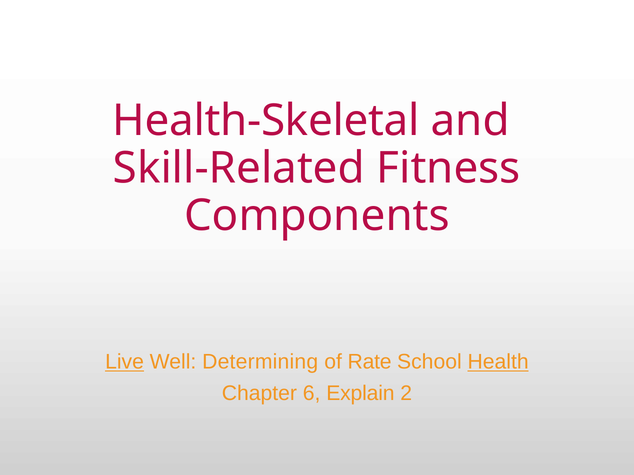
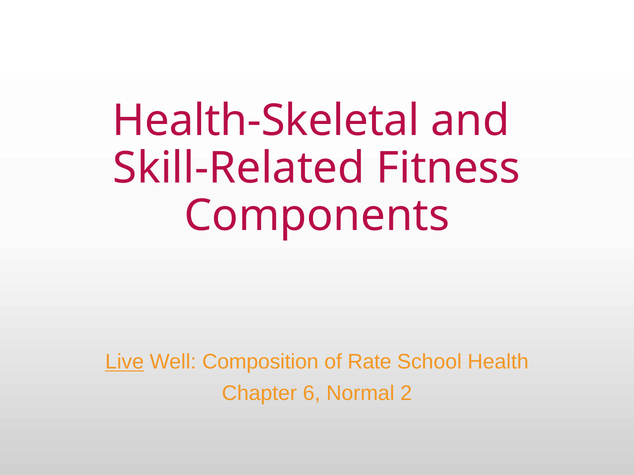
Determining: Determining -> Composition (260, 362)
Health underline: present -> none (498, 362)
Explain: Explain -> Normal (360, 394)
